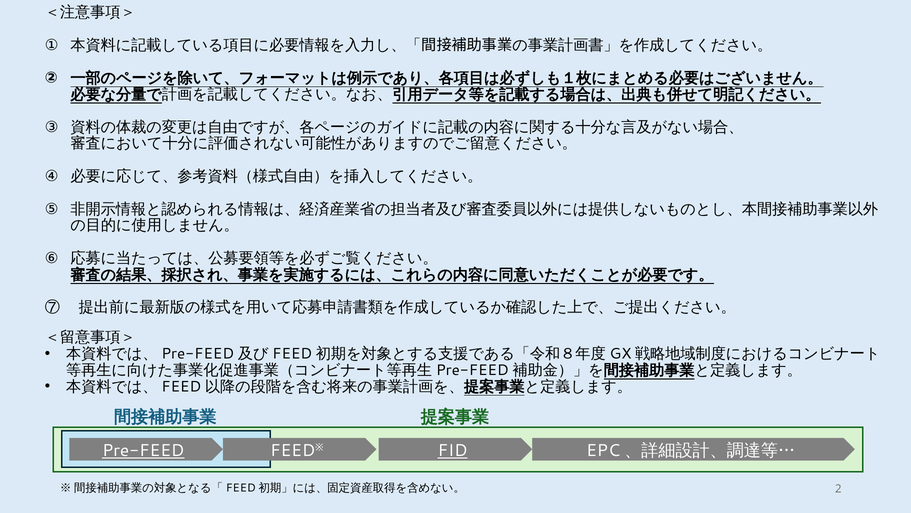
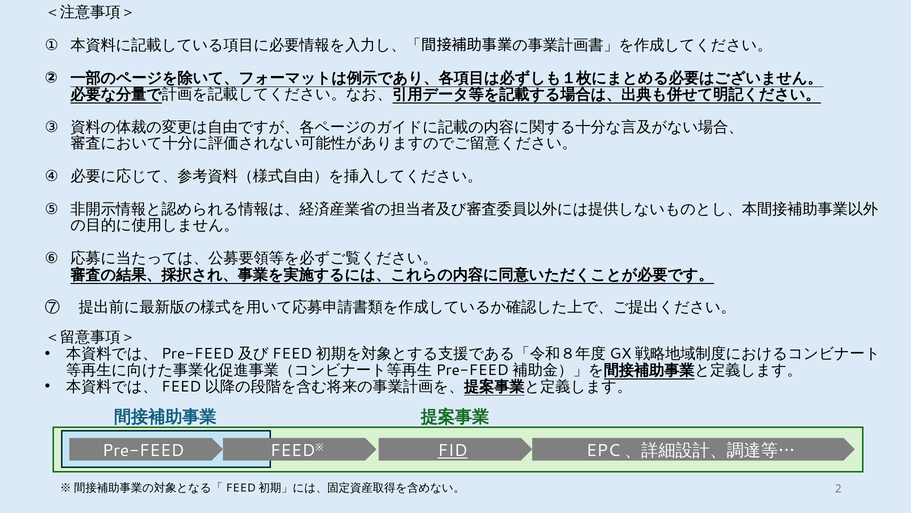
Pre-FEED underline: present -> none (143, 450)
